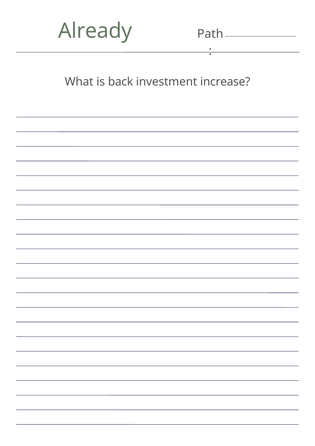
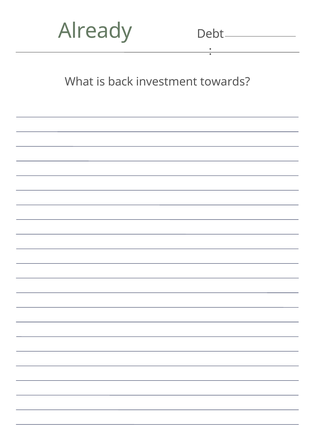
Path: Path -> Debt (210, 34)
increase: increase -> towards (225, 82)
